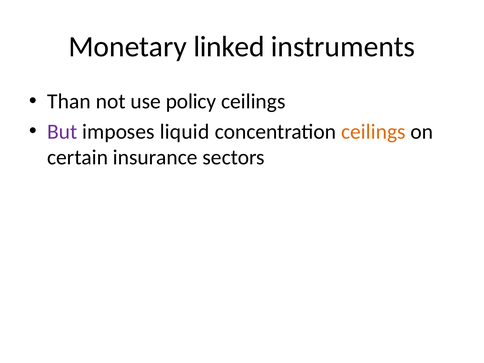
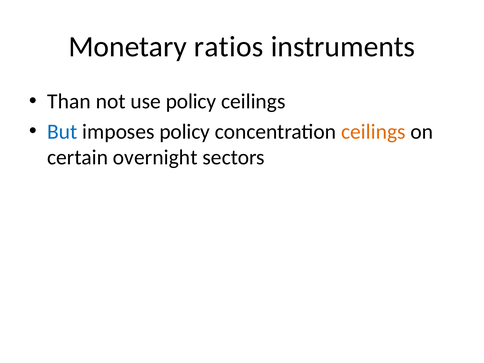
linked: linked -> ratios (229, 47)
But colour: purple -> blue (62, 132)
imposes liquid: liquid -> policy (185, 132)
insurance: insurance -> overnight (155, 157)
